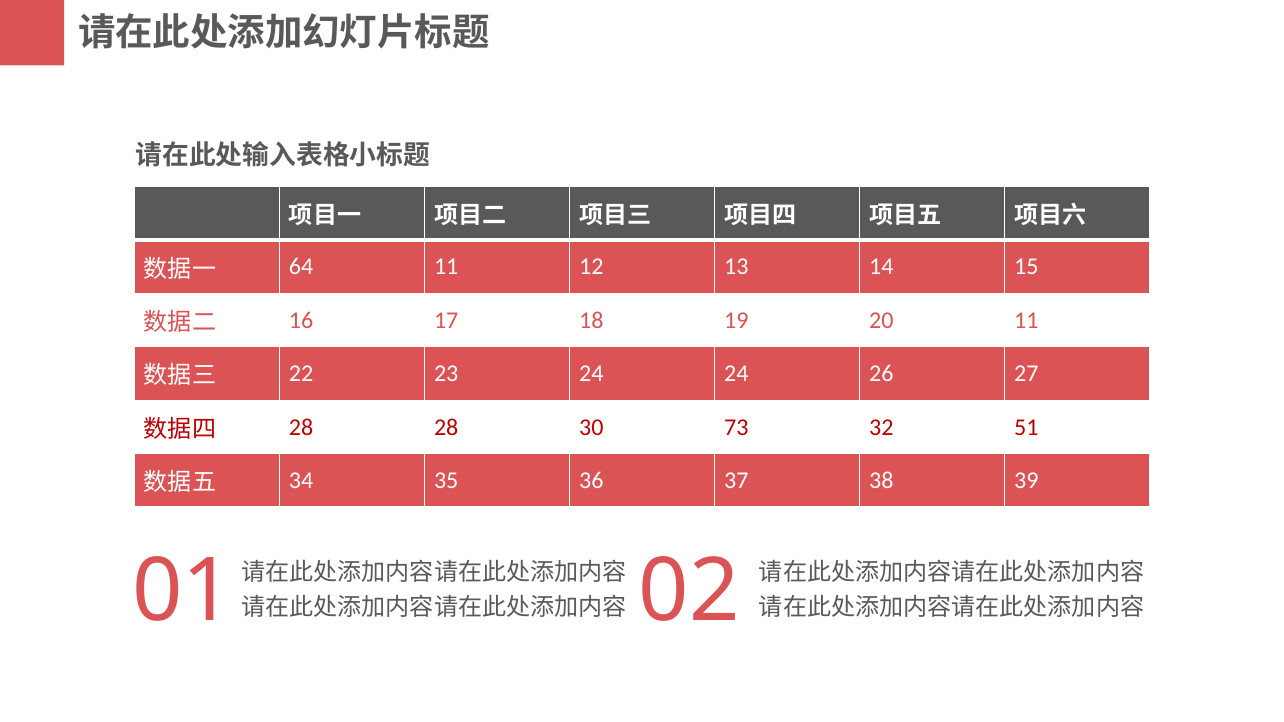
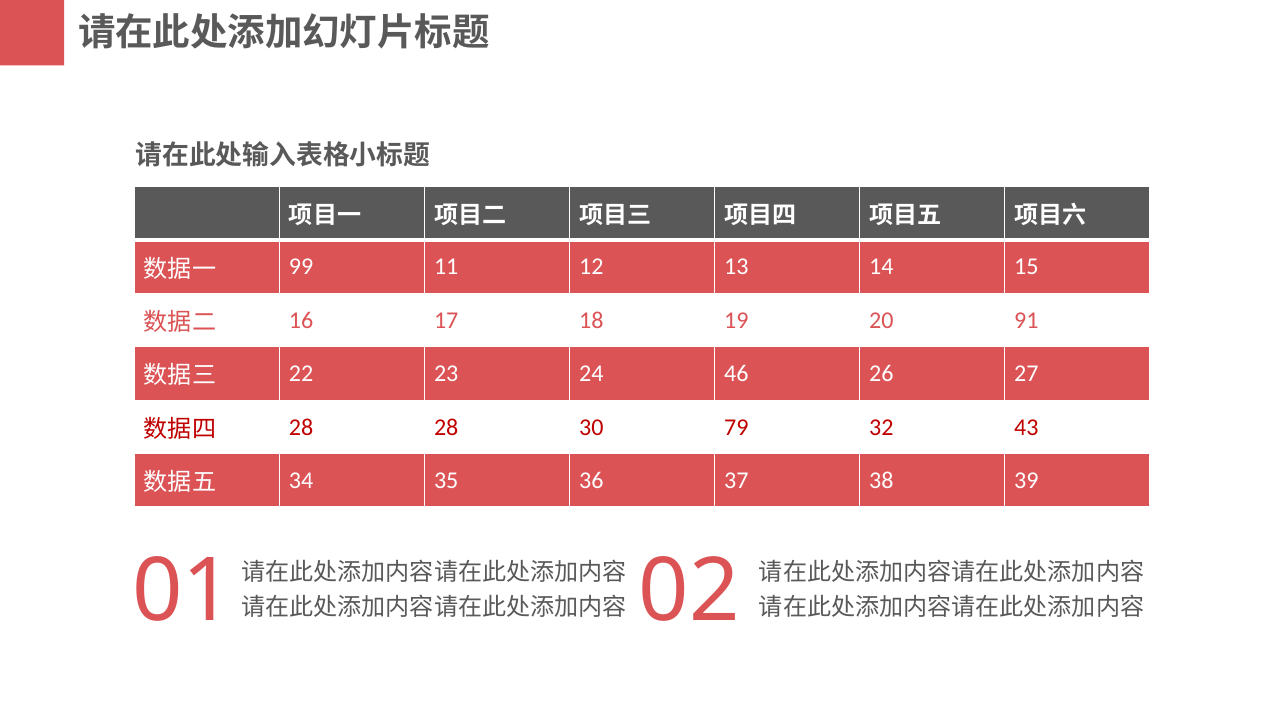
64: 64 -> 99 (301, 267)
20 11: 11 -> 91 (1026, 320)
24 24: 24 -> 46 (736, 374)
73: 73 -> 79 (736, 427)
51: 51 -> 43 (1026, 427)
